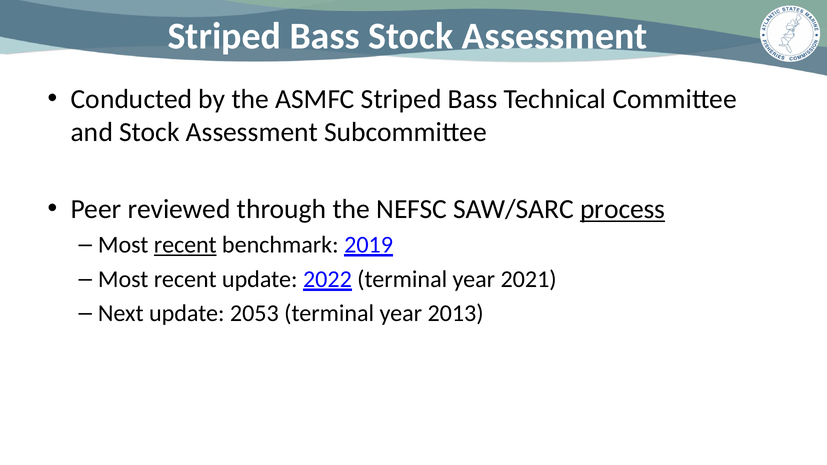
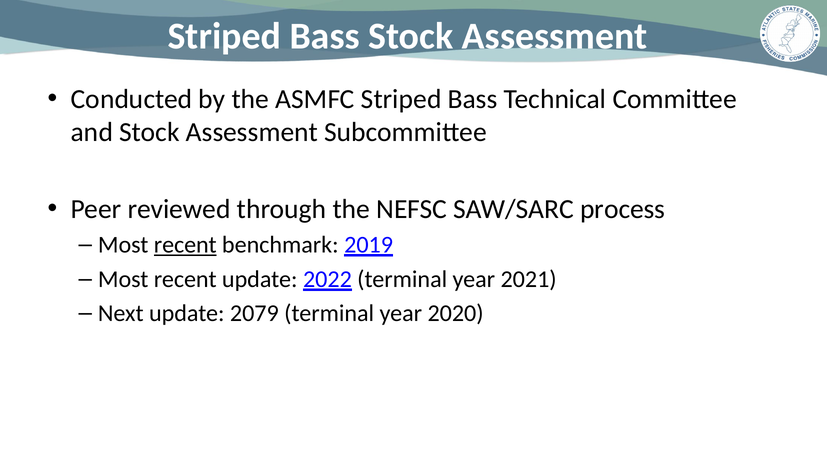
process underline: present -> none (623, 209)
2053: 2053 -> 2079 (254, 314)
2013: 2013 -> 2020 (456, 314)
